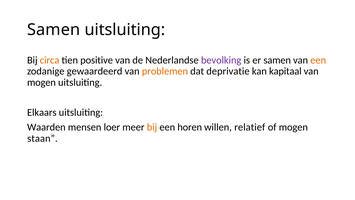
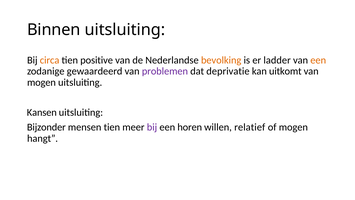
Samen: Samen -> Binnen (54, 30)
bevolking colour: purple -> orange (221, 60)
er samen: samen -> ladder (277, 60)
problemen colour: orange -> purple (165, 71)
kapitaal: kapitaal -> uitkomt (285, 71)
Elkaars: Elkaars -> Kansen (42, 112)
Waarden: Waarden -> Bijzonder (46, 127)
mensen loer: loer -> tien (112, 127)
bij colour: orange -> purple (152, 127)
staan: staan -> hangt (43, 138)
